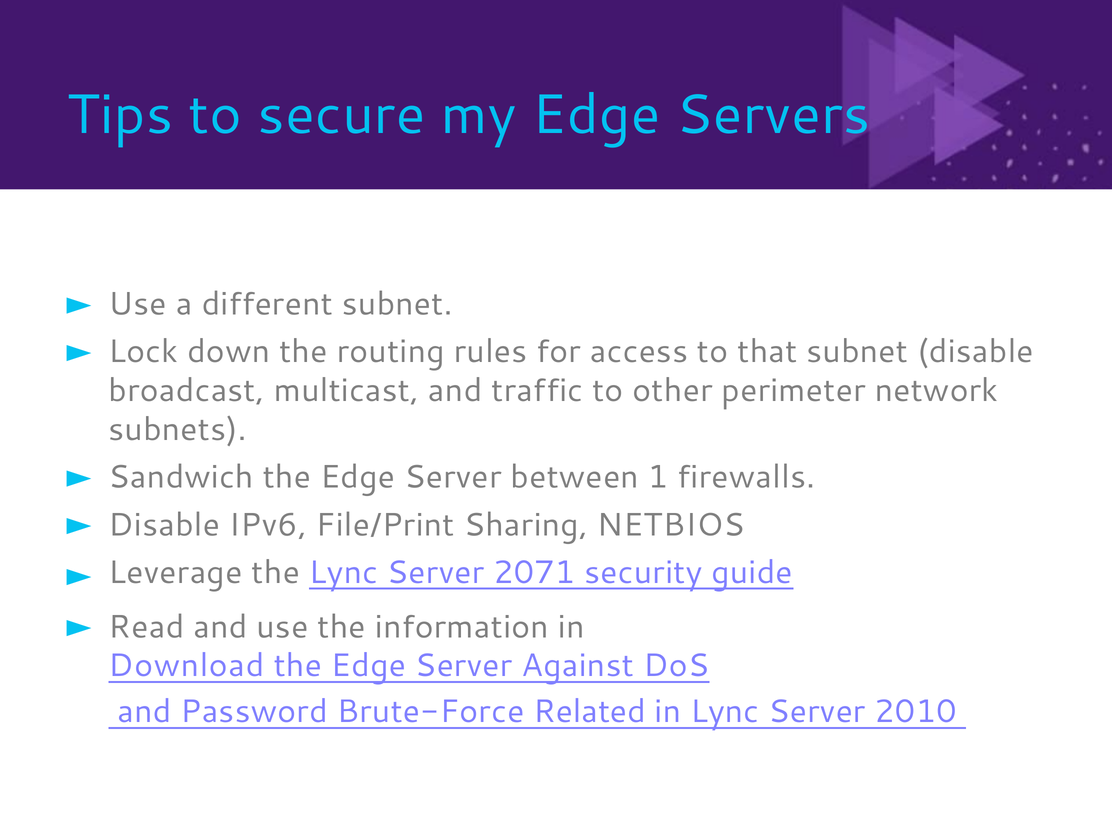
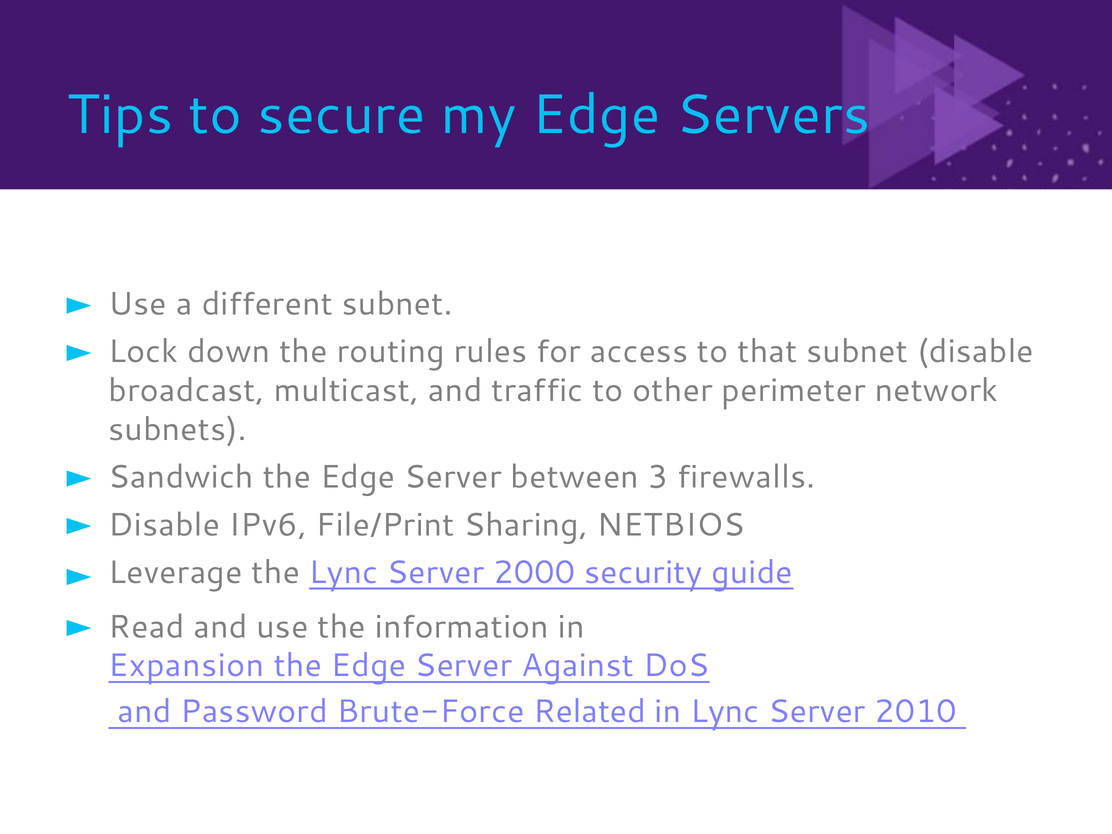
1: 1 -> 3 (658, 477)
2071: 2071 -> 2000 (534, 572)
Download: Download -> Expansion (186, 666)
